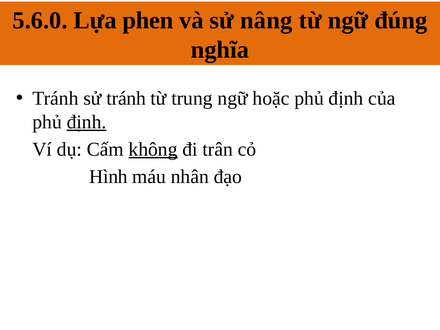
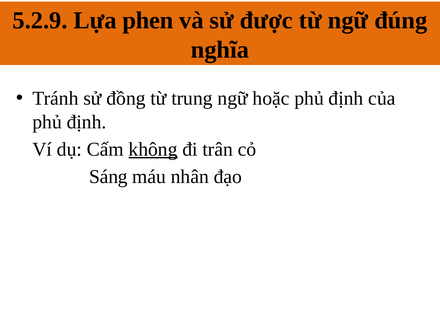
5.6.0: 5.6.0 -> 5.2.9 (40, 20)
nâng: nâng -> được (266, 20)
sử tránh: tránh -> đồng (126, 98)
định underline: present -> none (87, 122)
Hình: Hình -> Sáng (109, 177)
